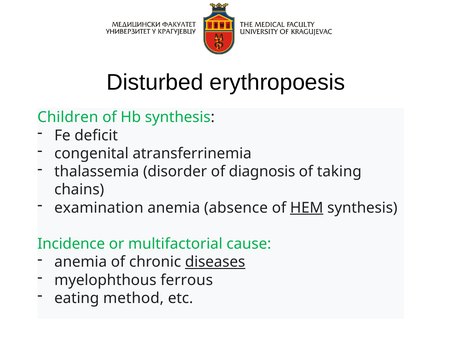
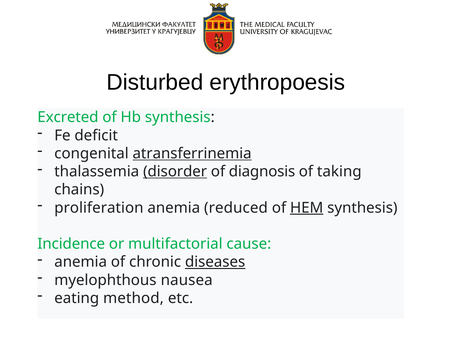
Children: Children -> Excreted (68, 117)
atransferrinemia underline: none -> present (192, 153)
disorder underline: none -> present (175, 172)
examination: examination -> proliferation (99, 208)
absence: absence -> reduced (236, 208)
ferrous: ferrous -> nausea (187, 280)
